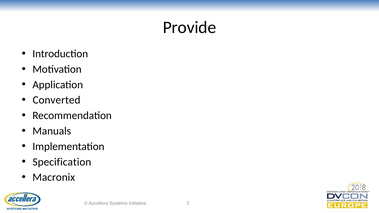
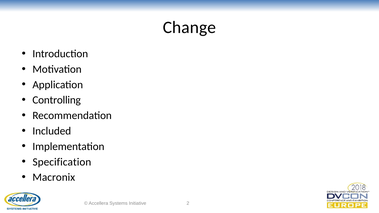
Provide: Provide -> Change (189, 28)
Converted: Converted -> Controlling (57, 100)
Manuals: Manuals -> Included (52, 131)
